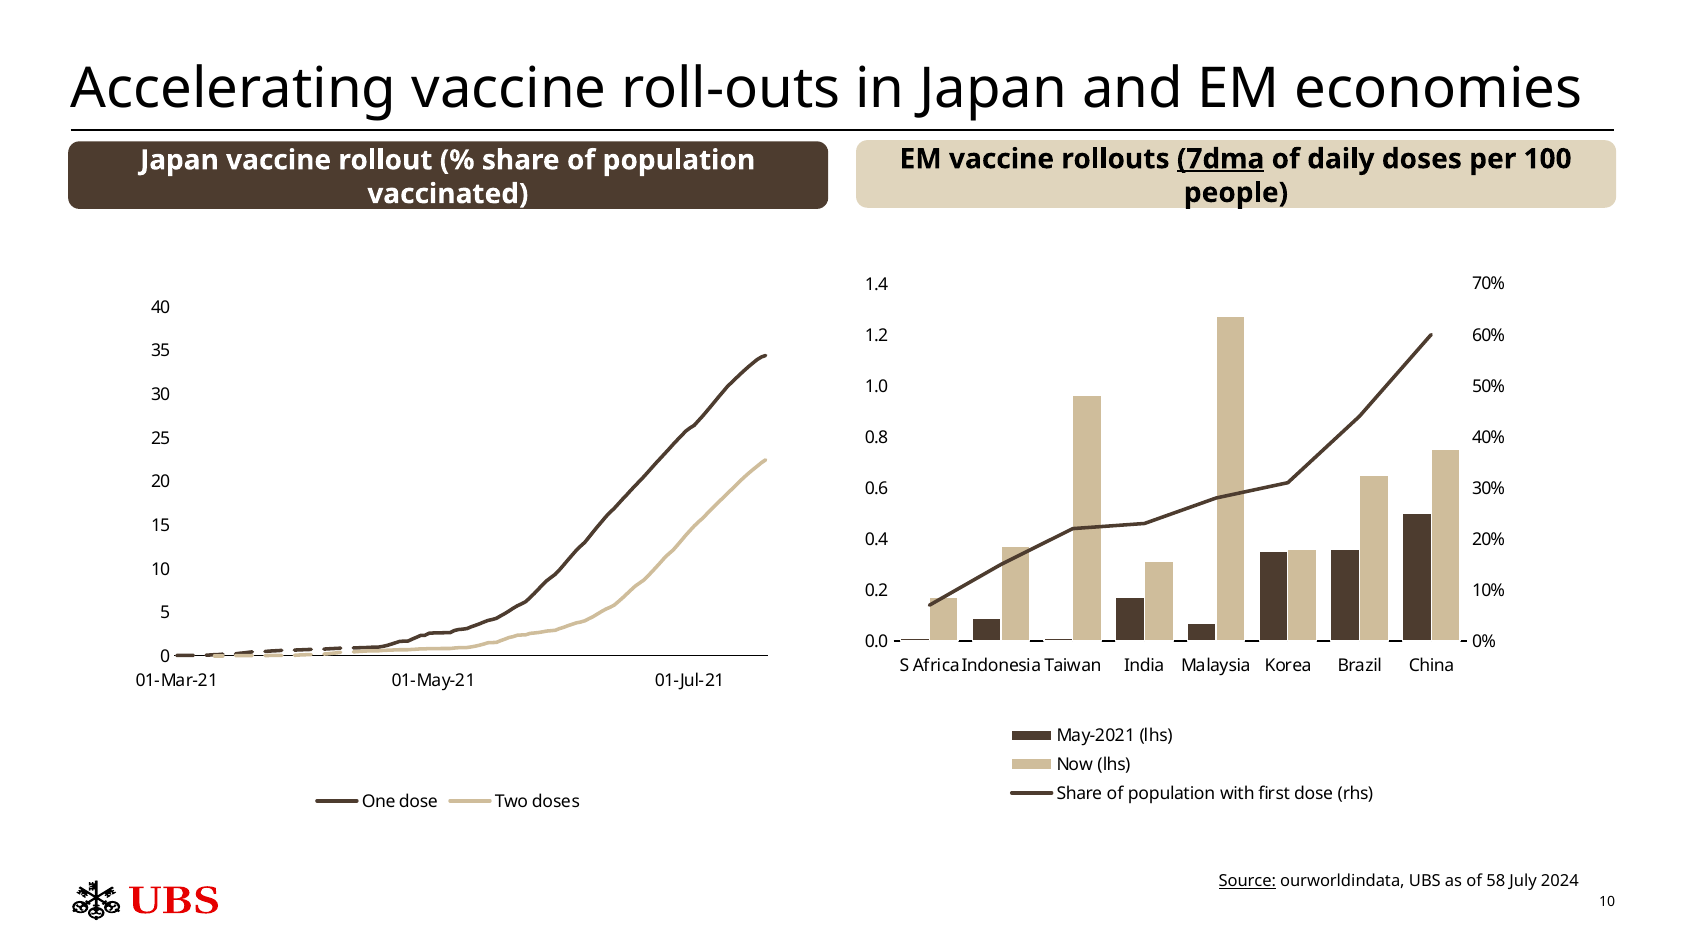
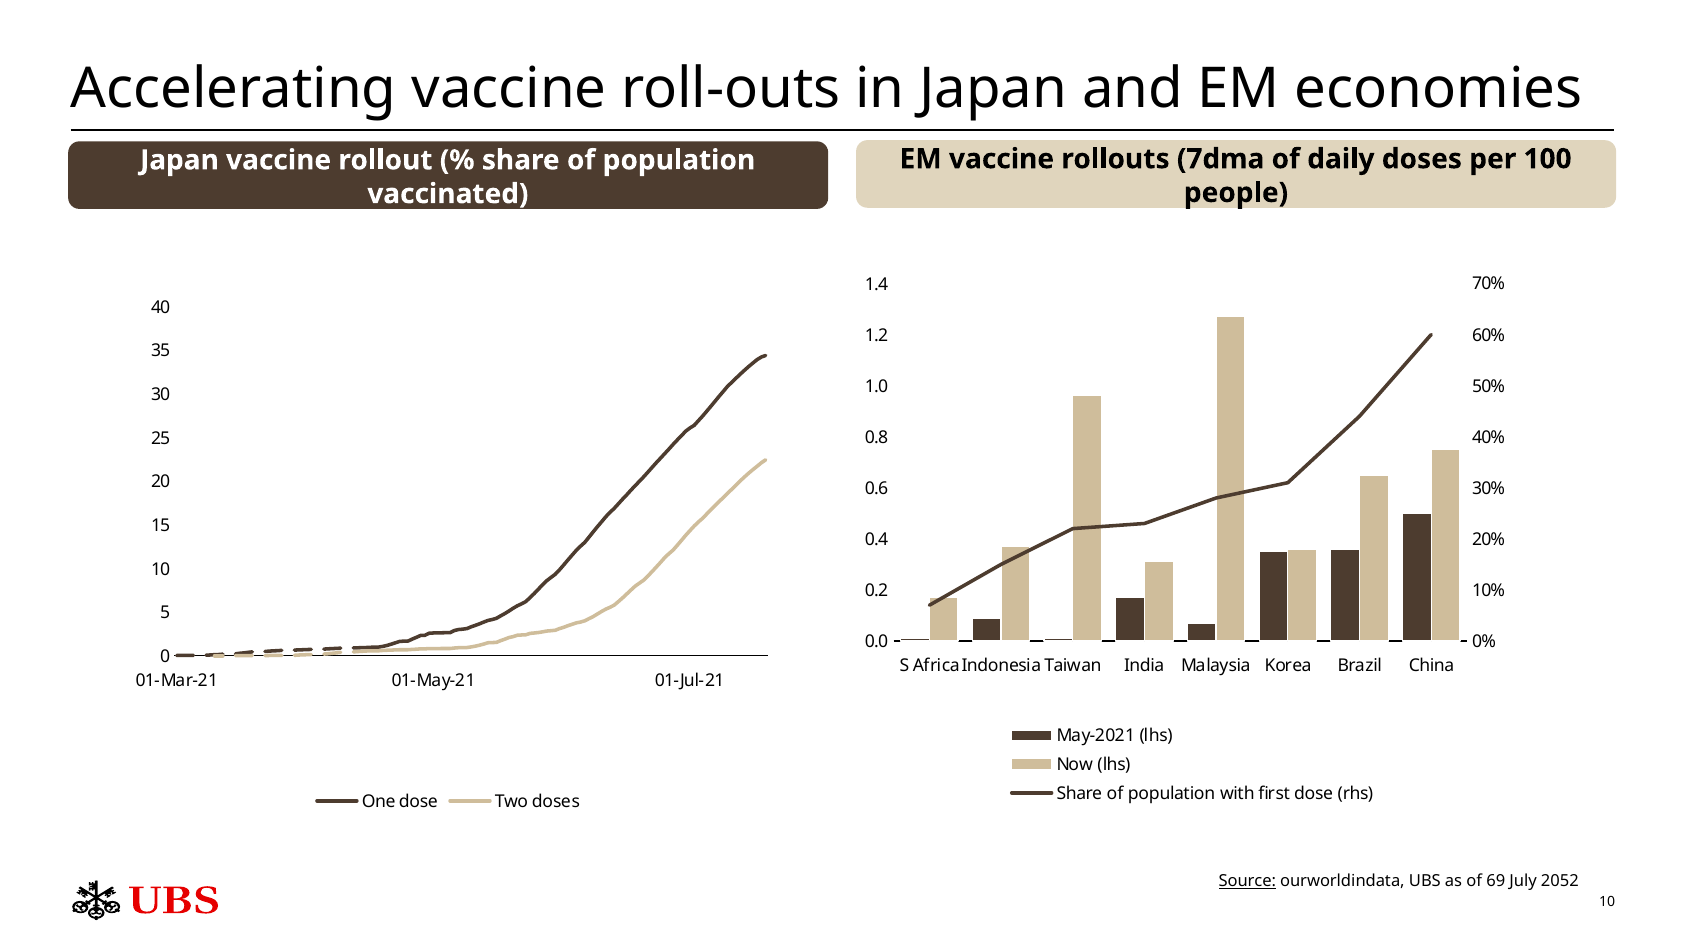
7dma underline: present -> none (1221, 159)
58: 58 -> 69 (1496, 881)
2024: 2024 -> 2052 (1560, 881)
